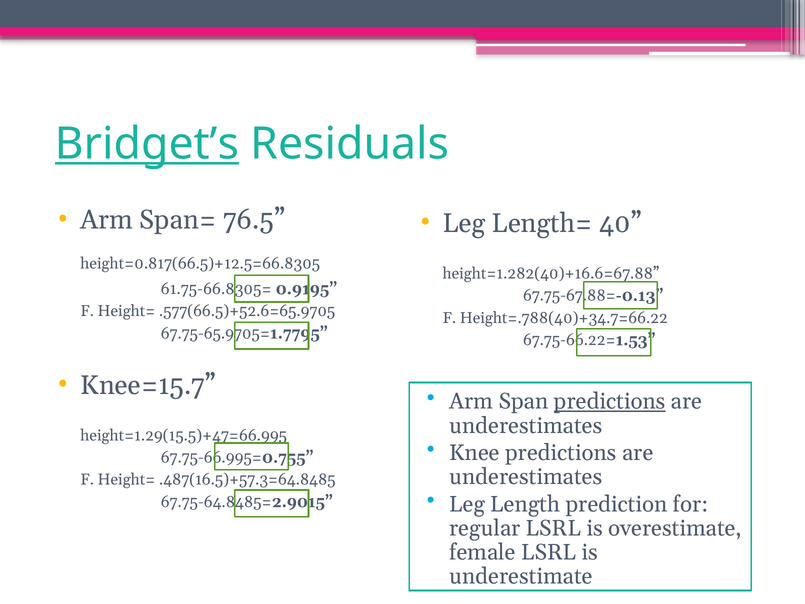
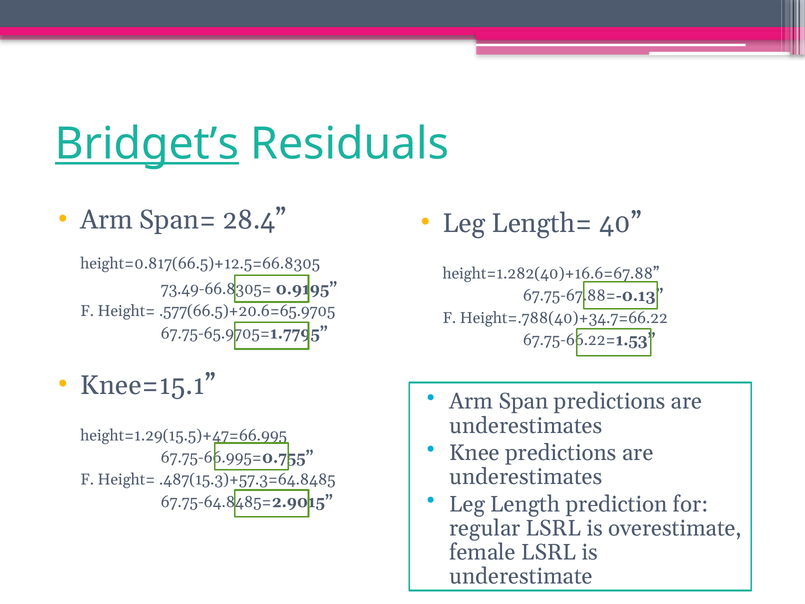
76.5: 76.5 -> 28.4 (254, 220)
61.75-66.8305=: 61.75-66.8305= -> 73.49-66.8305= (216, 289)
.577(66.5)+52.6=65.9705: .577(66.5)+52.6=65.9705 -> .577(66.5)+20.6=65.9705 (247, 311)
Knee=15.7: Knee=15.7 -> Knee=15.1 (148, 385)
predictions underline: present -> none (610, 401)
.487(16.5)+57.3=64.8485: .487(16.5)+57.3=64.8485 -> .487(15.3)+57.3=64.8485 (247, 480)
